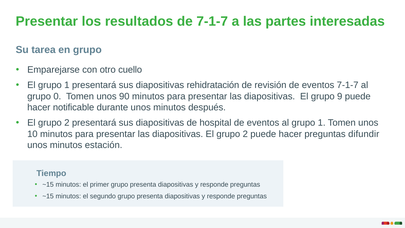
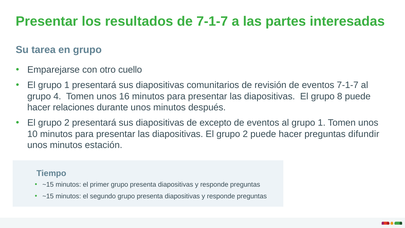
rehidratación: rehidratación -> comunitarios (213, 85)
0: 0 -> 4 (57, 96)
90: 90 -> 16 (124, 96)
9: 9 -> 8 (340, 96)
notificable: notificable -> relaciones (74, 107)
hospital: hospital -> excepto (215, 123)
